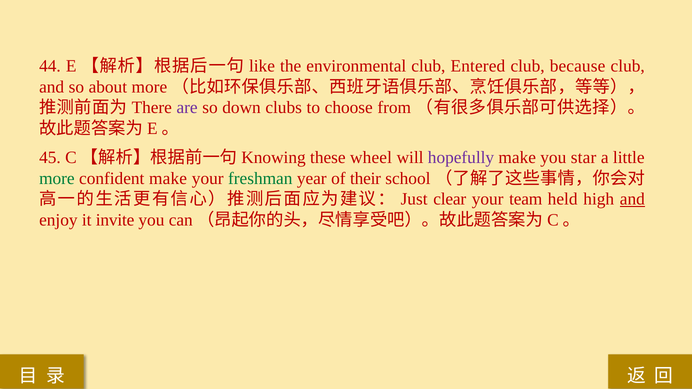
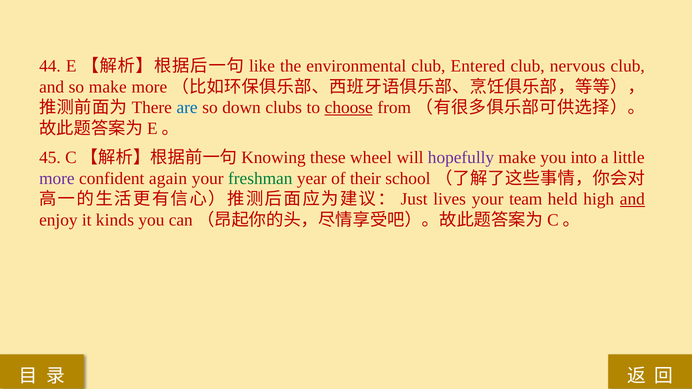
because: because -> nervous (578, 66)
so about: about -> make (108, 87)
are colour: purple -> blue (187, 108)
choose underline: none -> present (349, 108)
star: star -> into (584, 158)
more colour: green -> purple (57, 179)
confident make: make -> again (168, 179)
clear: clear -> lives (450, 199)
invite: invite -> kinds (115, 220)
